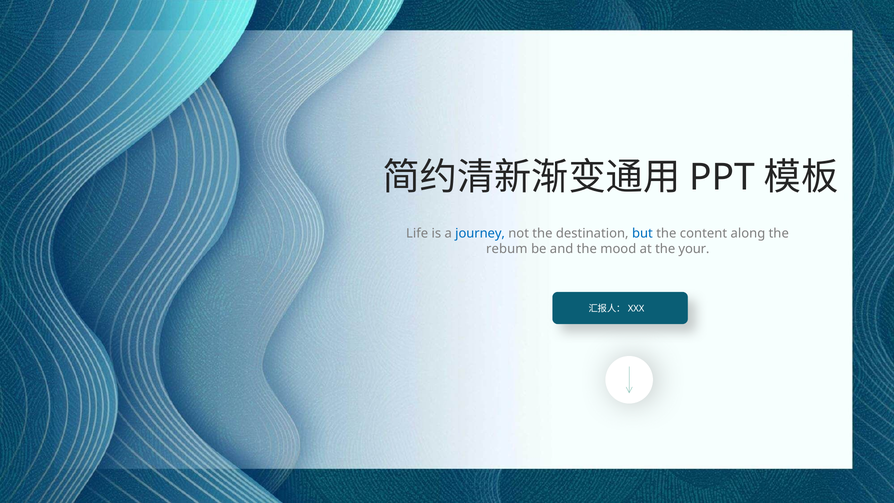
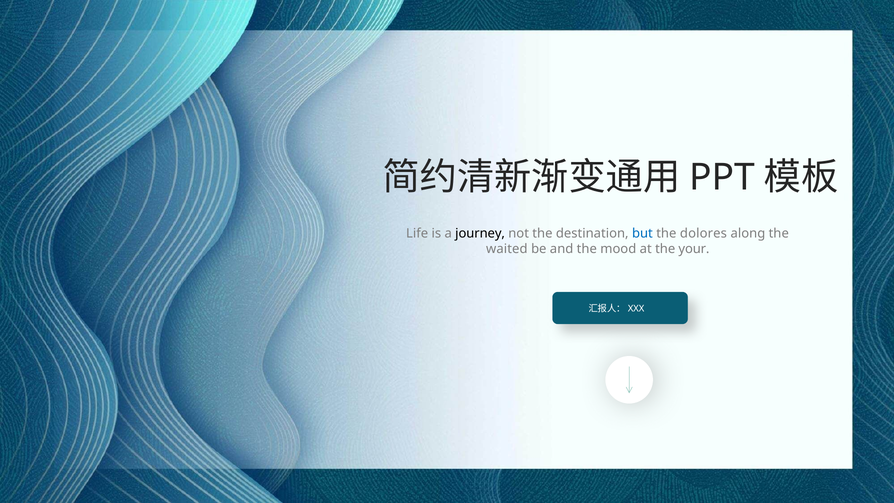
journey colour: blue -> black (480, 233)
content: content -> dolores (703, 233)
rebum: rebum -> waited (507, 249)
